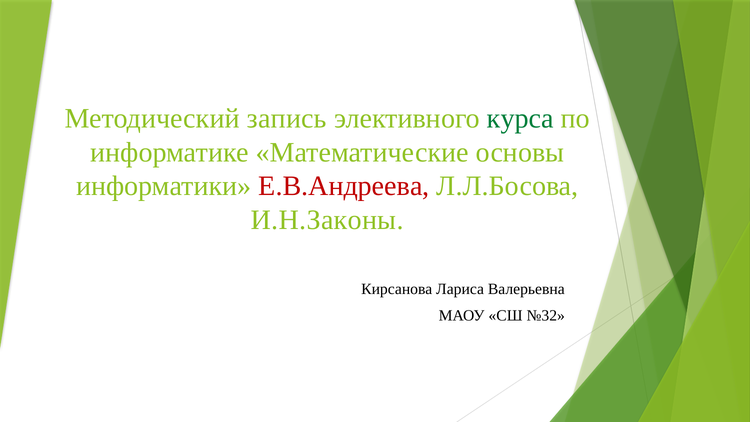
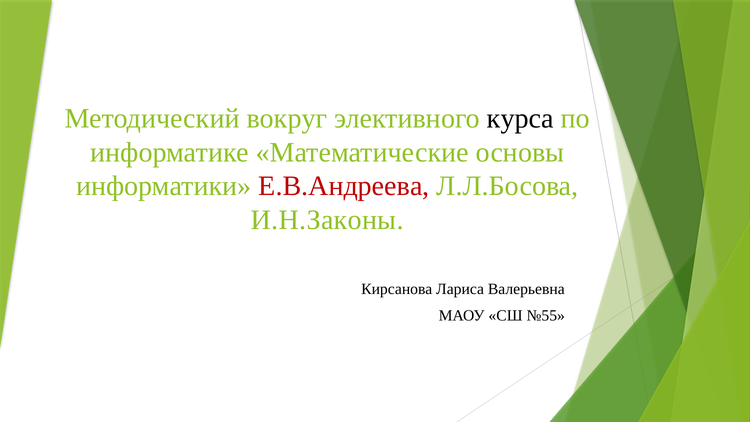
запись: запись -> вокруг (287, 119)
курса colour: green -> black (520, 119)
№32: №32 -> №55 (546, 316)
